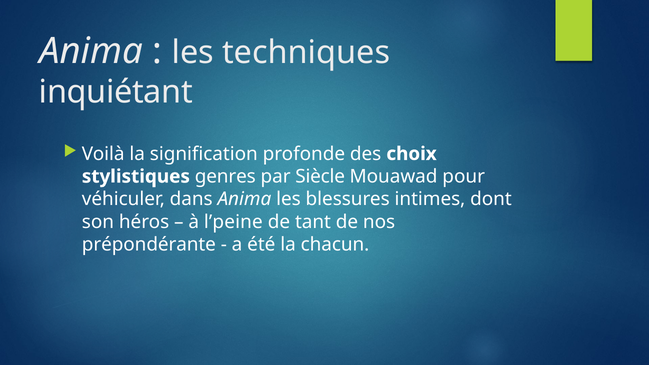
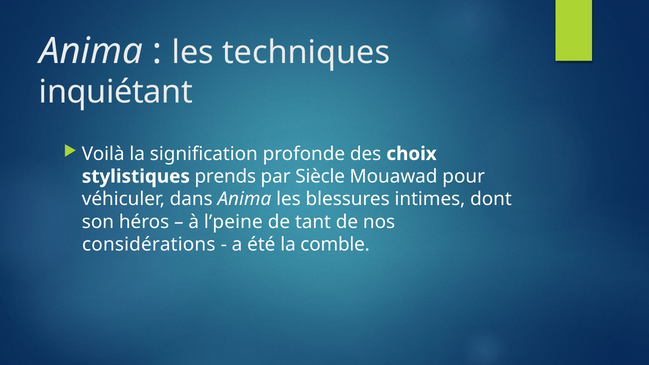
genres: genres -> prends (225, 176)
prépondérante: prépondérante -> considérations (149, 244)
chacun: chacun -> comble (335, 244)
